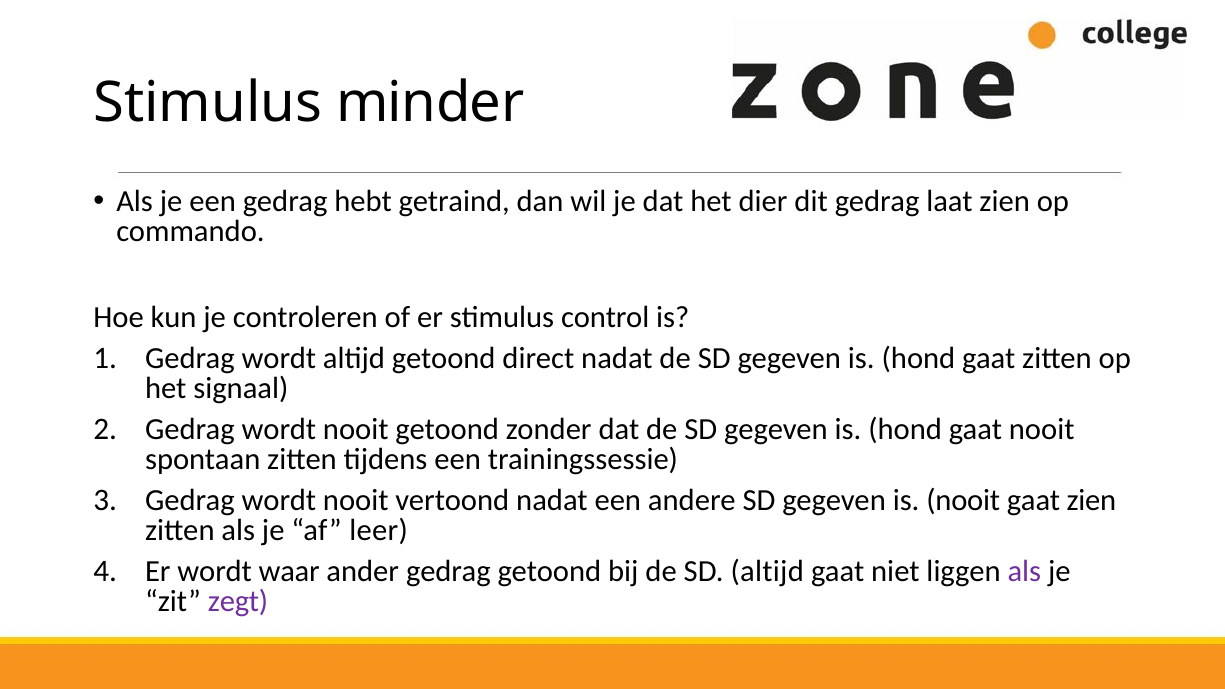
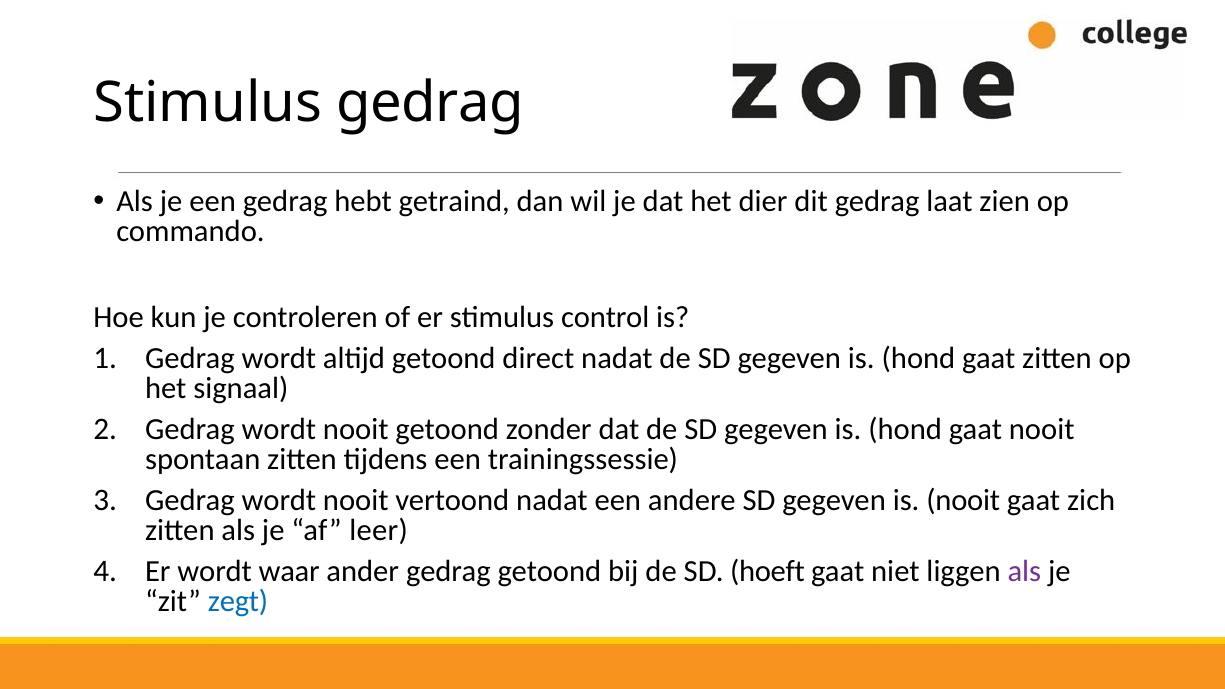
Stimulus minder: minder -> gedrag (430, 103)
gaat zien: zien -> zich (1091, 500)
SD altijd: altijd -> hoeft (768, 571)
zegt colour: purple -> blue (238, 601)
